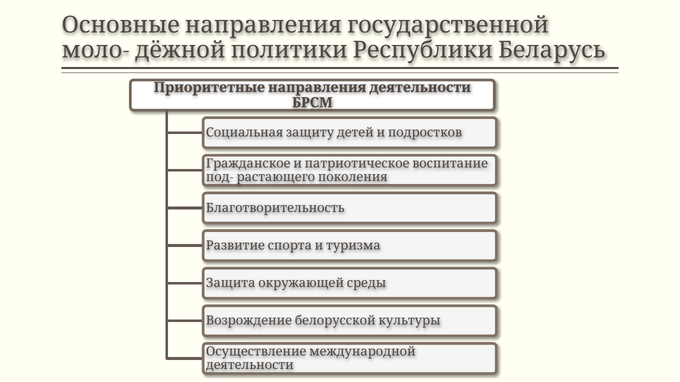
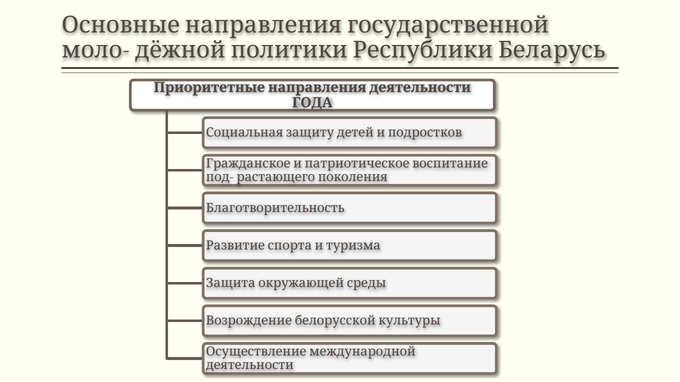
БРСМ: БРСМ -> ГОДА (312, 103)
